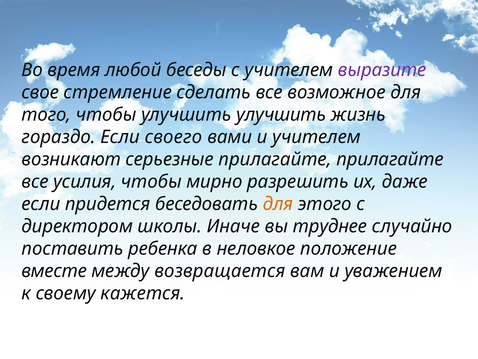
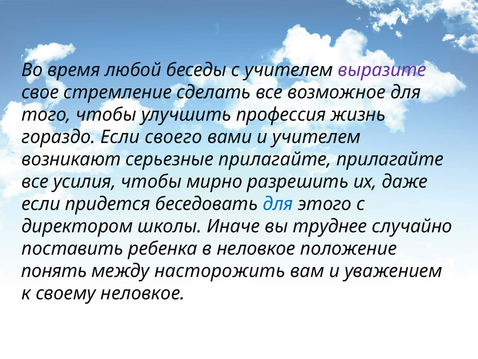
улучшить улучшить: улучшить -> профессия (281, 114)
для colour: orange -> blue (278, 204)
вместе: вместе -> понять (54, 271)
возвращается: возвращается -> насторожить (220, 271)
своему кажется: кажется -> неловкое (143, 293)
